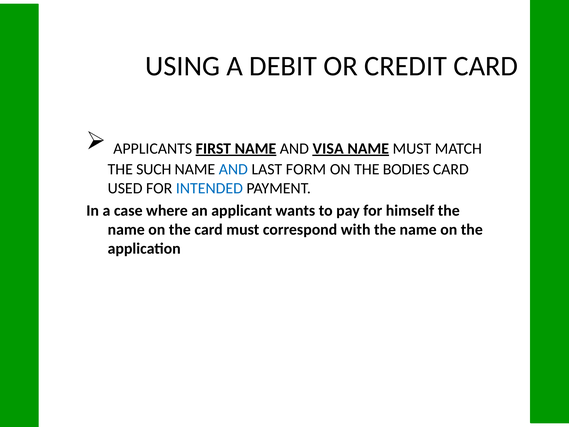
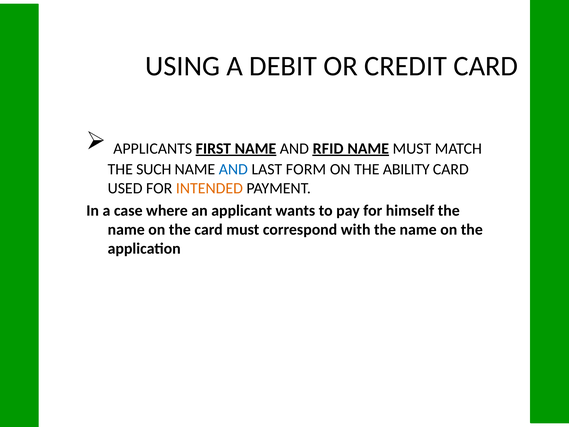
VISA: VISA -> RFID (328, 148)
BODIES: BODIES -> ABILITY (406, 169)
INTENDED colour: blue -> orange (209, 188)
